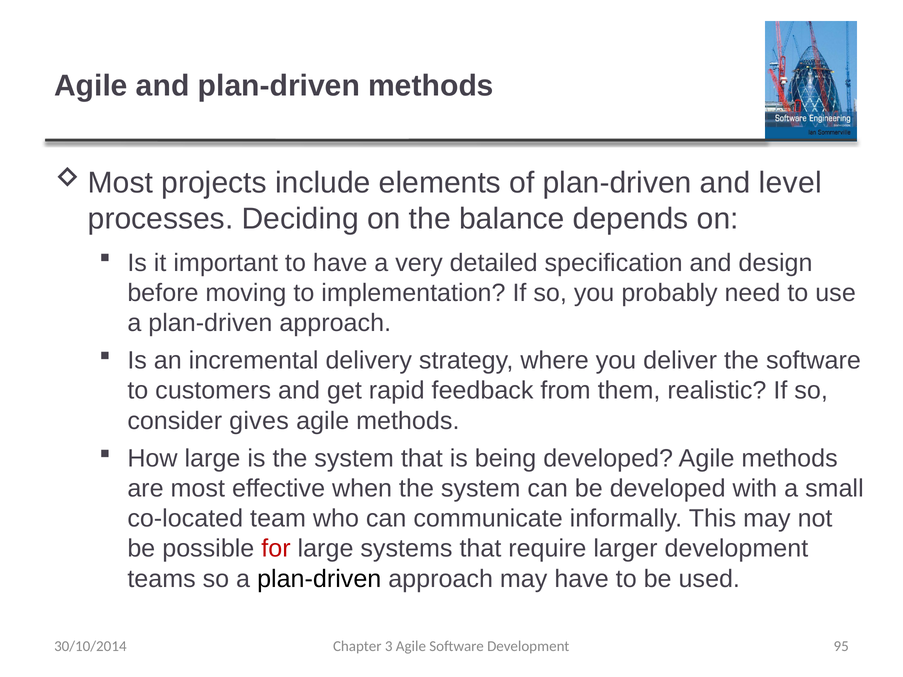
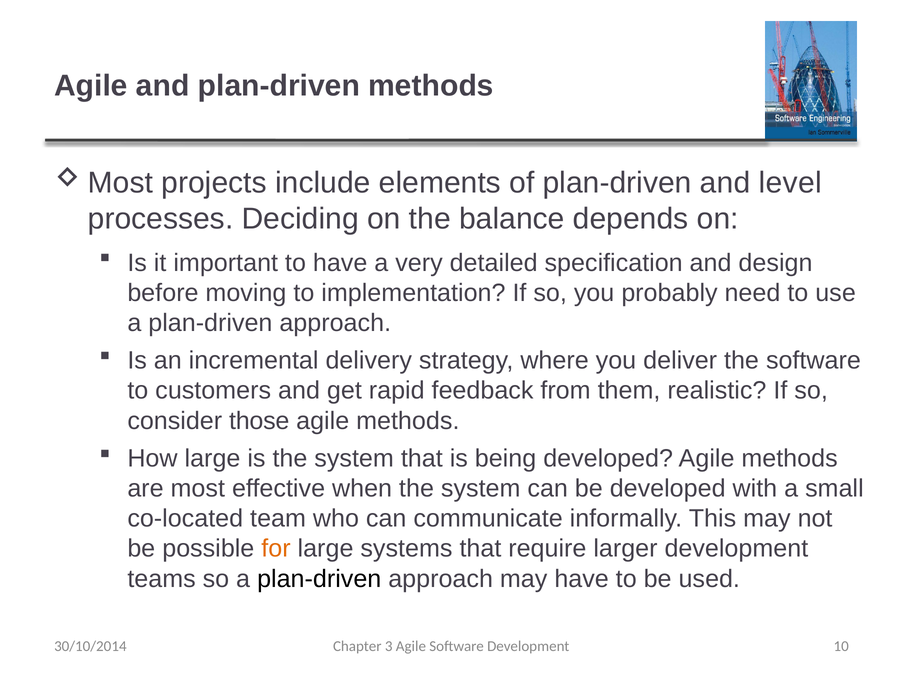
gives: gives -> those (259, 421)
for colour: red -> orange (276, 549)
95: 95 -> 10 (841, 647)
